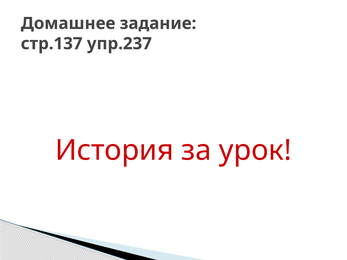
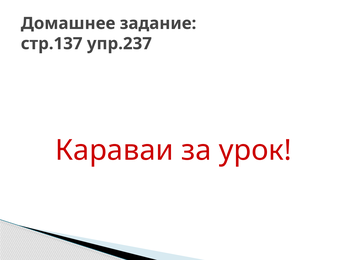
История: История -> Караваи (114, 151)
